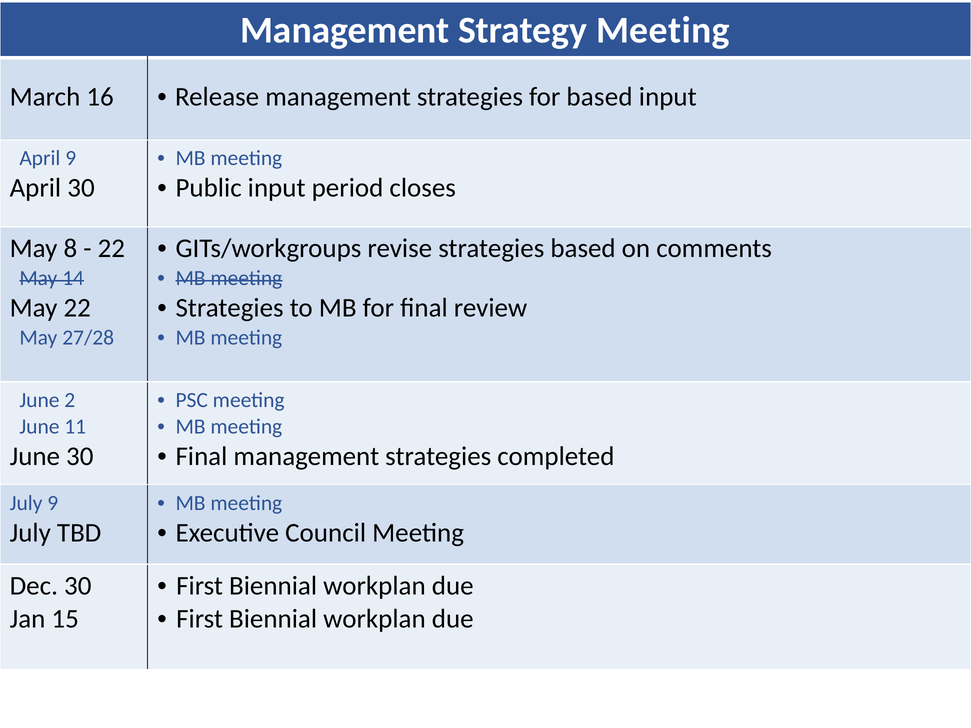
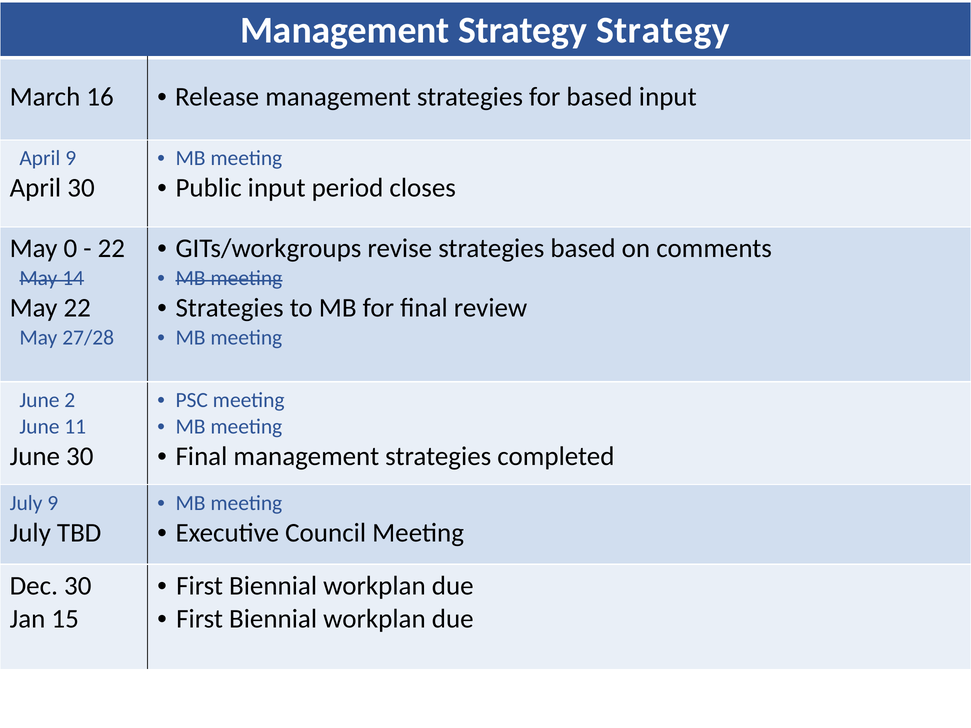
Strategy Meeting: Meeting -> Strategy (663, 30)
8: 8 -> 0 (70, 249)
